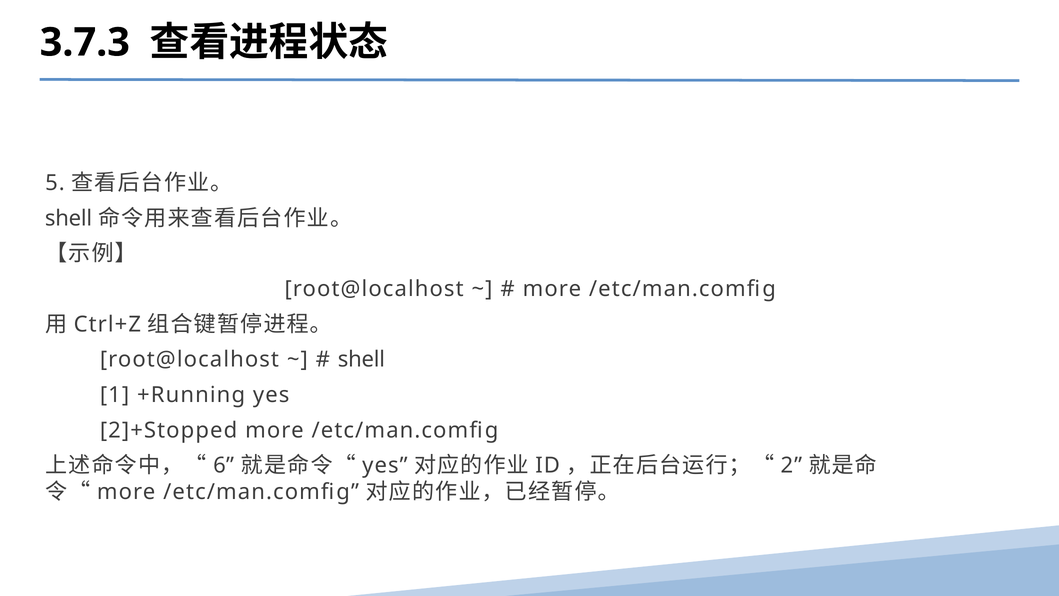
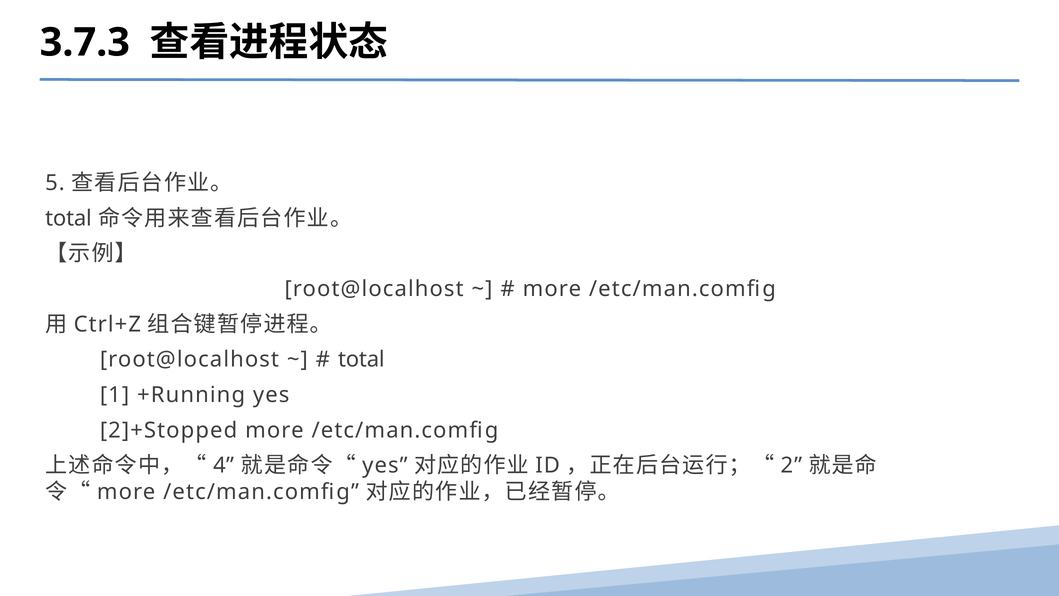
shell: shell -> total (68, 218)
shell: shell -> total (361, 359)
6: 6 -> 4 (224, 465)
